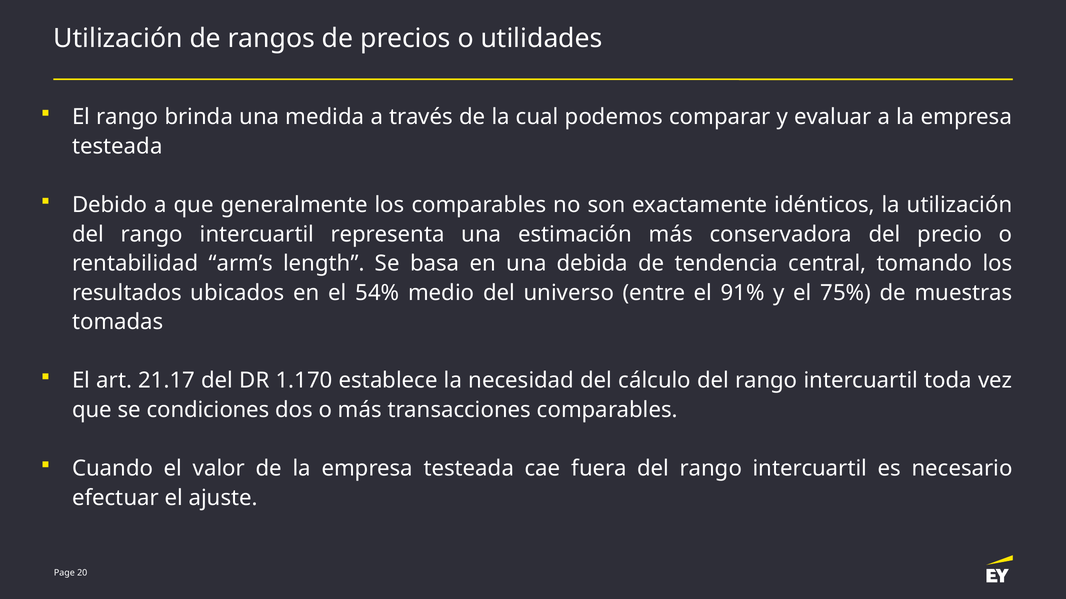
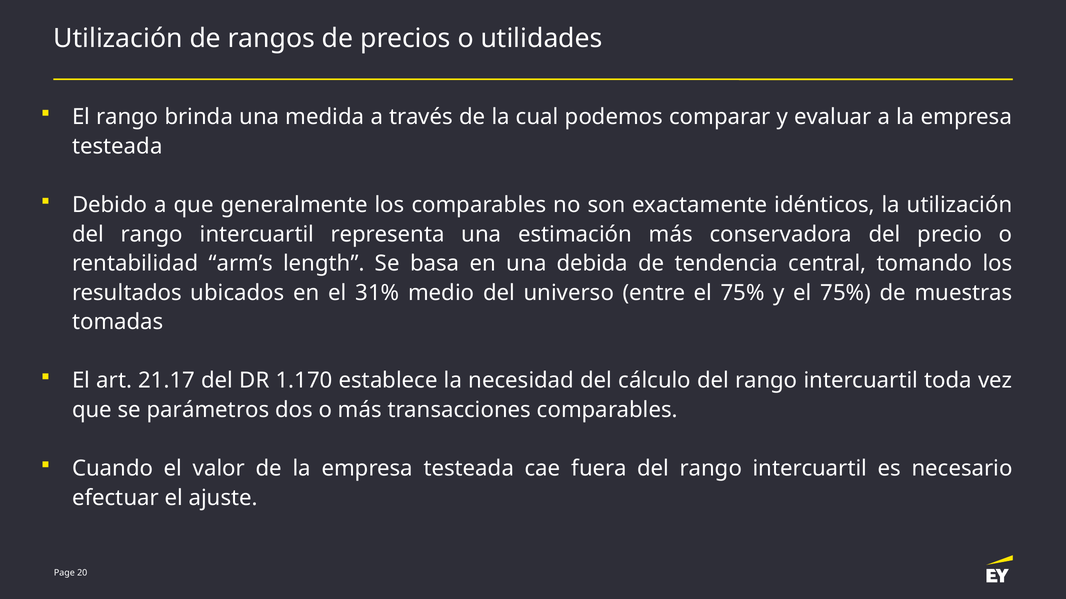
54%: 54% -> 31% (377, 293)
entre el 91%: 91% -> 75% (743, 293)
condiciones: condiciones -> parámetros (208, 410)
